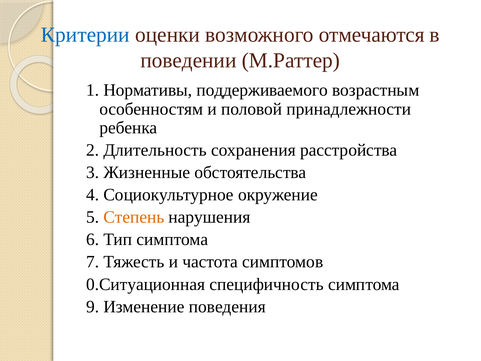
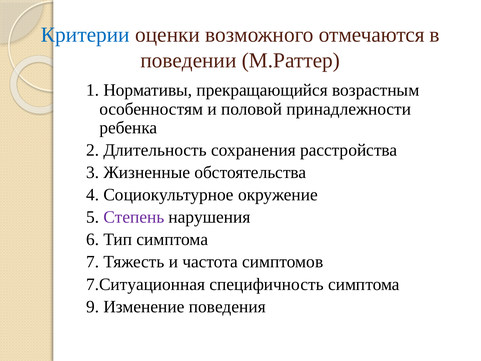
поддерживаемого: поддерживаемого -> прекращающийся (262, 90)
Степень colour: orange -> purple (134, 217)
0.Ситуационная: 0.Ситуационная -> 7.Ситуационная (146, 284)
